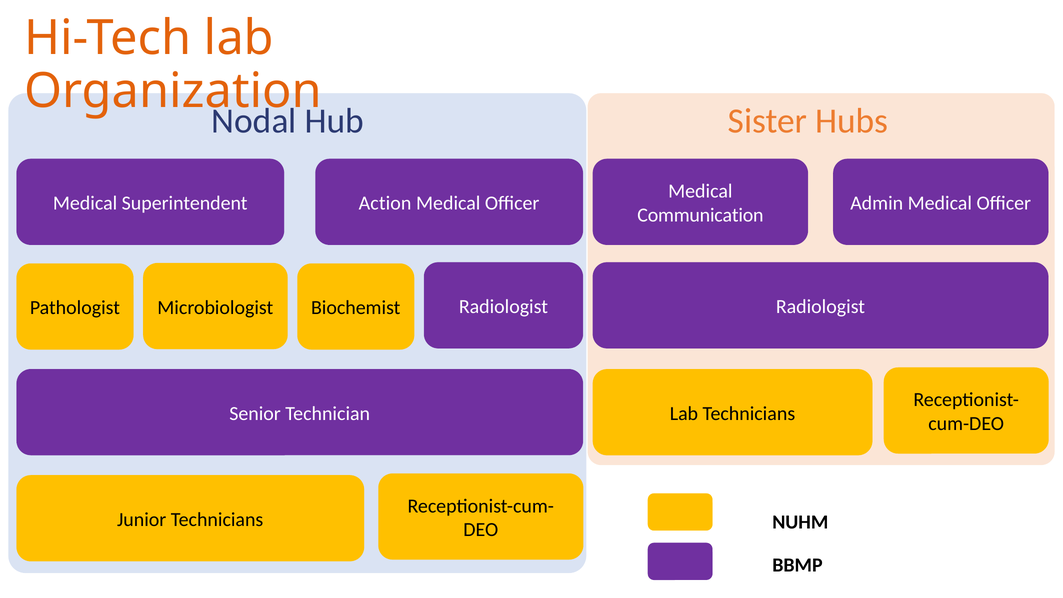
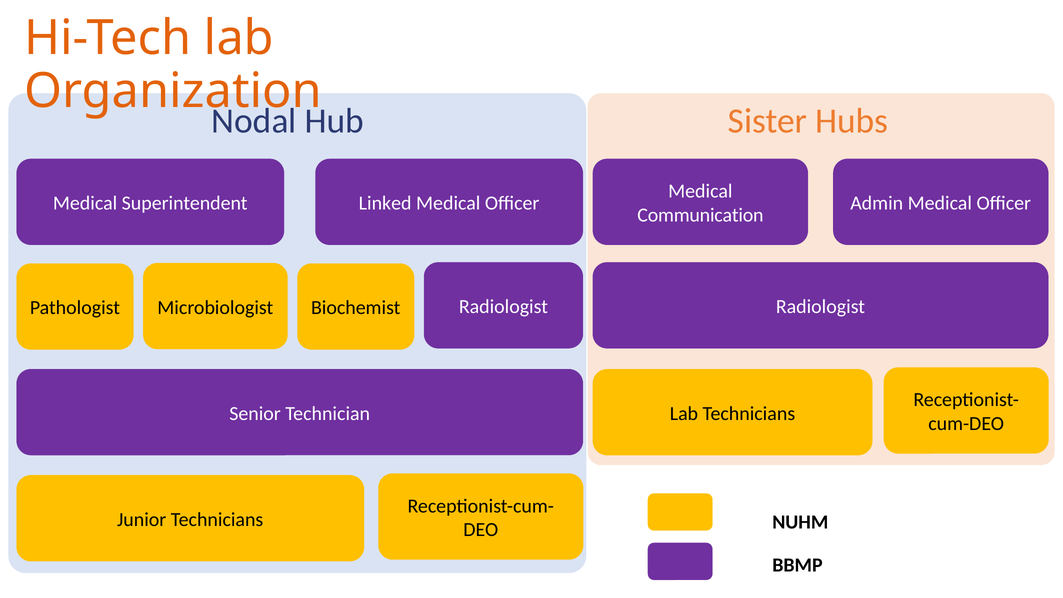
Action: Action -> Linked (385, 203)
